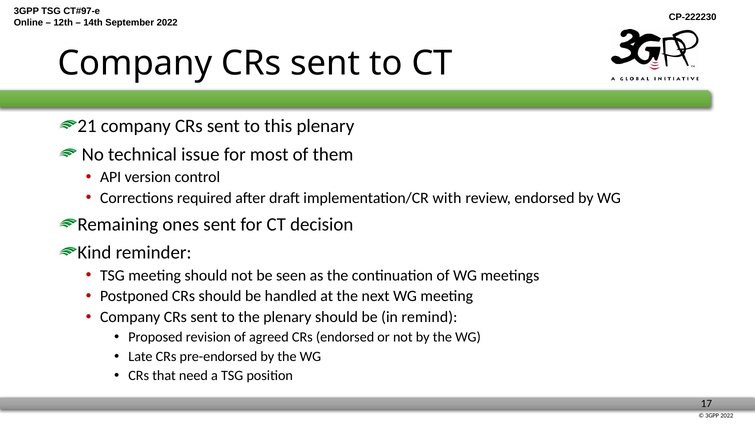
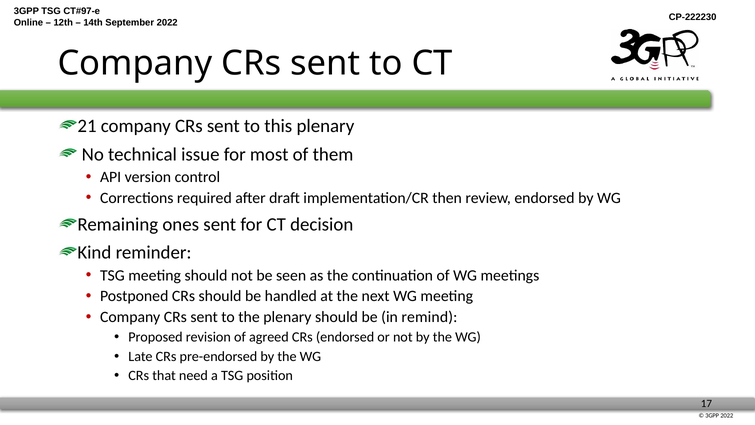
with: with -> then (447, 198)
